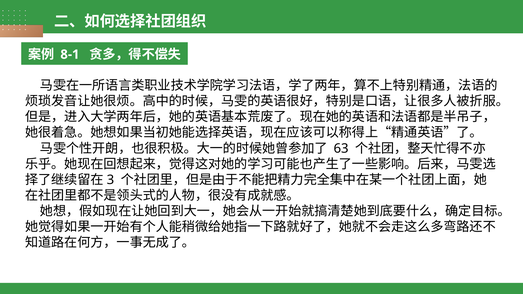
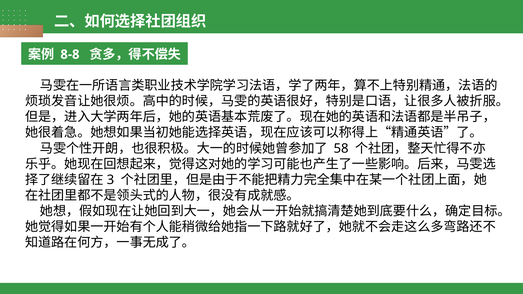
8-1: 8-1 -> 8-8 (70, 54)
63: 63 -> 58 (341, 148)
